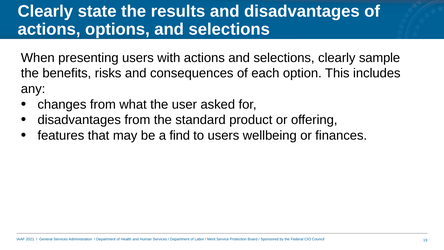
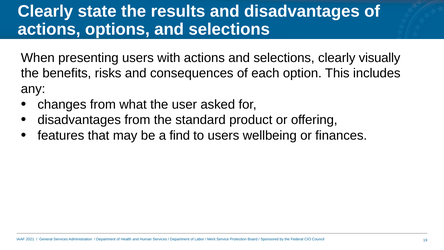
sample: sample -> visually (380, 58)
